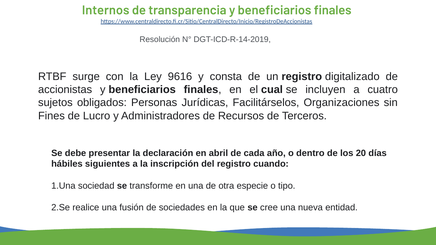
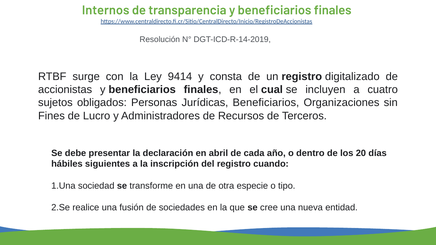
9616: 9616 -> 9414 (180, 77)
Jurídicas Facilitárselos: Facilitárselos -> Beneficiarios (266, 103)
